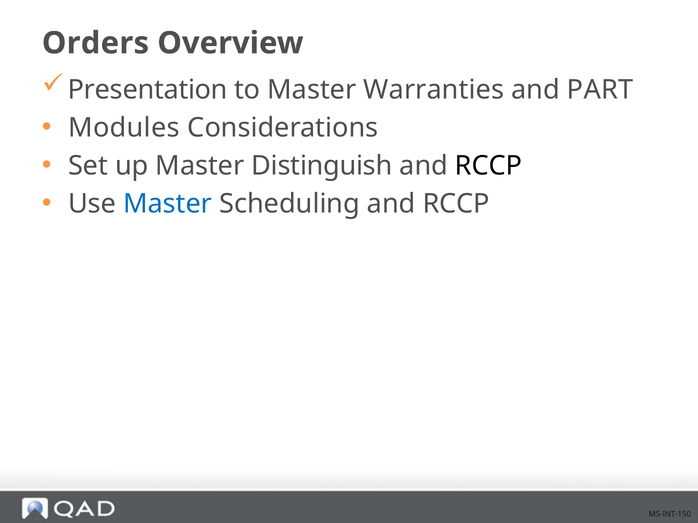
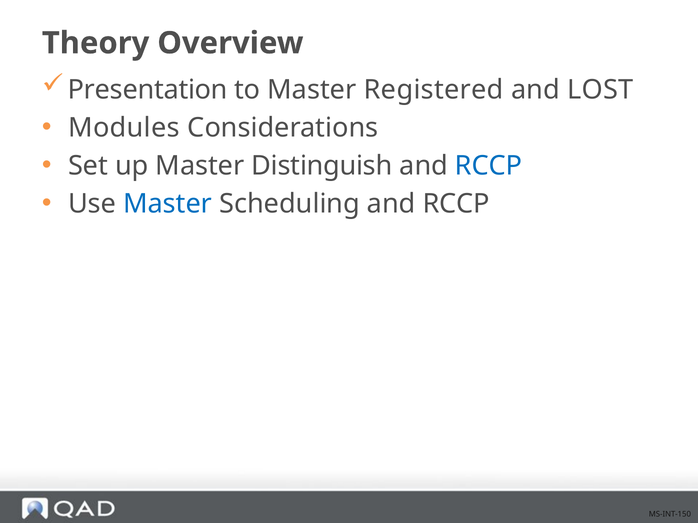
Orders: Orders -> Theory (96, 43)
Warranties: Warranties -> Registered (434, 90)
PART: PART -> LOST (600, 90)
RCCP colour: black -> blue (489, 166)
